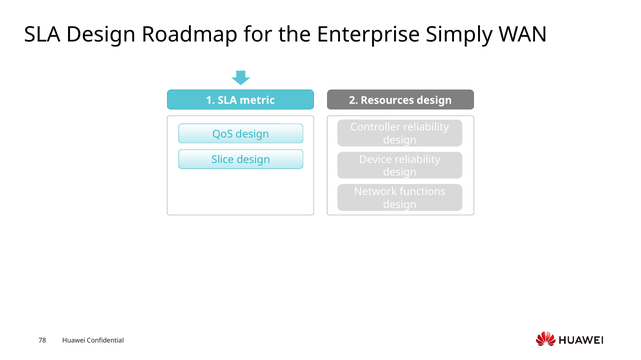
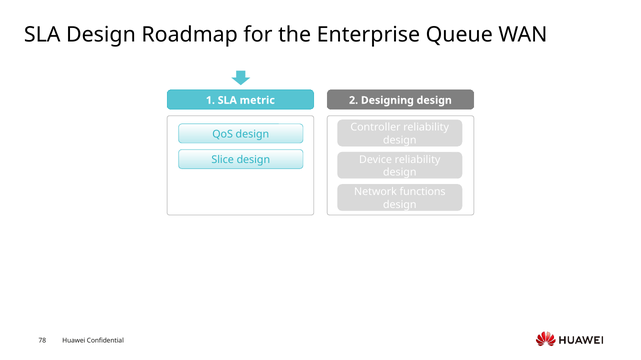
Simply: Simply -> Queue (459, 35)
Resources: Resources -> Designing (387, 100)
